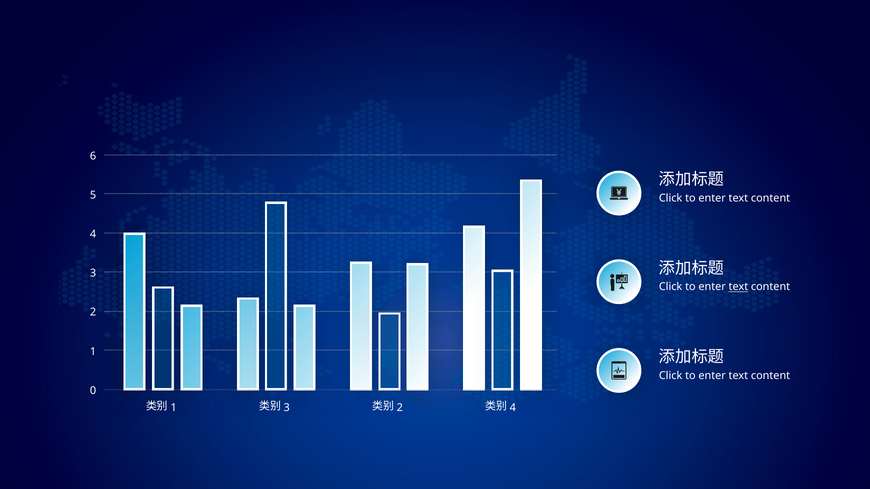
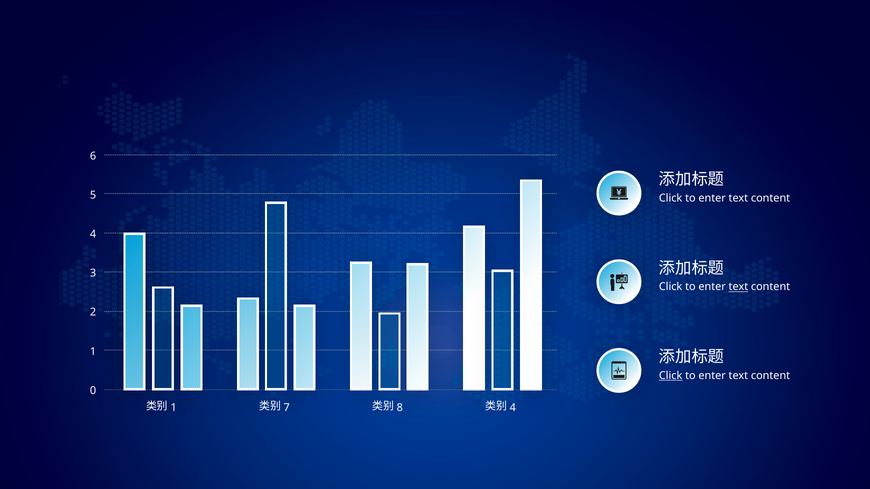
Click underline: none -> present (671, 376)
3: 3 -> 7 (287, 408)
2: 2 -> 8 (400, 408)
